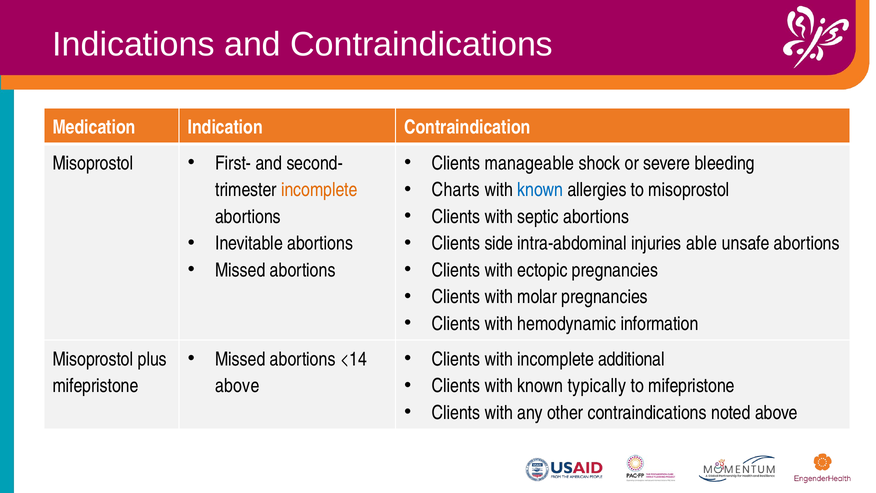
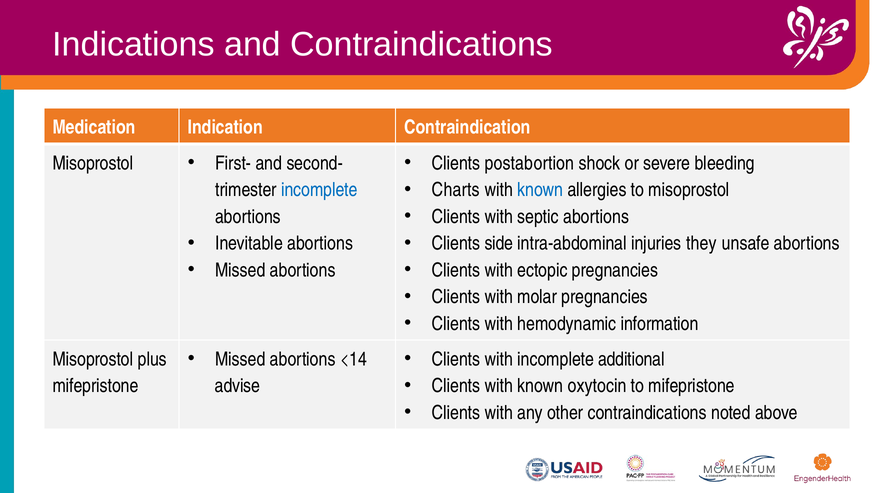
manageable: manageable -> postabortion (529, 163)
incomplete colour: orange -> blue (319, 190)
able: able -> they (702, 243)
typically: typically -> oxytocin (597, 386)
above: above -> advise (238, 386)
